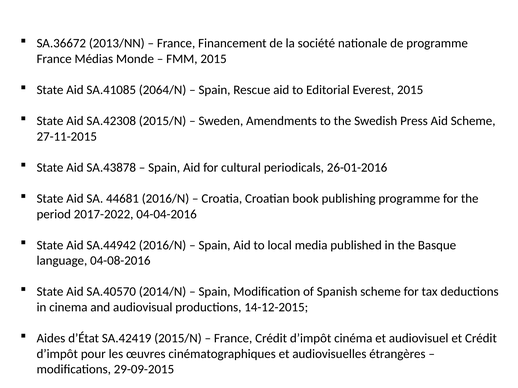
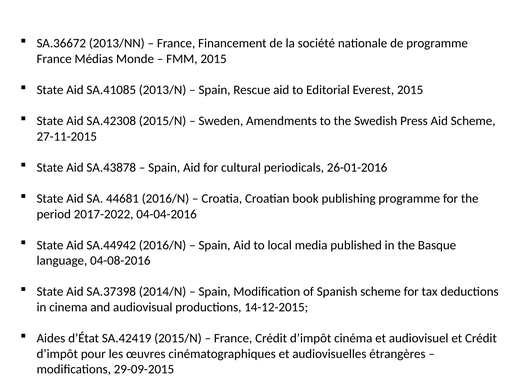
2064/N: 2064/N -> 2013/N (163, 90)
SA.40570: SA.40570 -> SA.37398 (111, 292)
